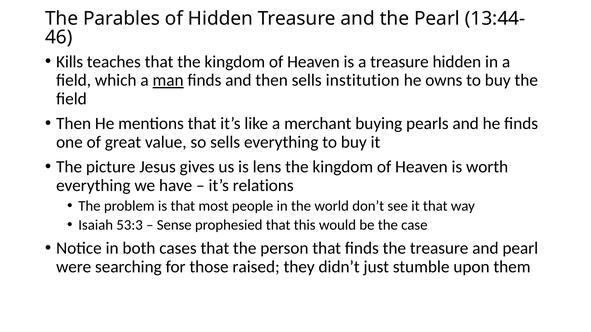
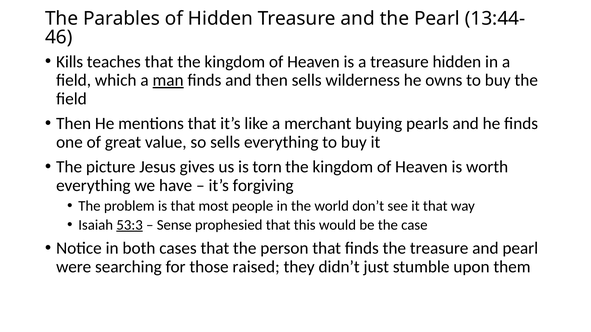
institution: institution -> wilderness (363, 80)
lens: lens -> torn (267, 167)
relations: relations -> forgiving (263, 186)
53:3 underline: none -> present (130, 225)
